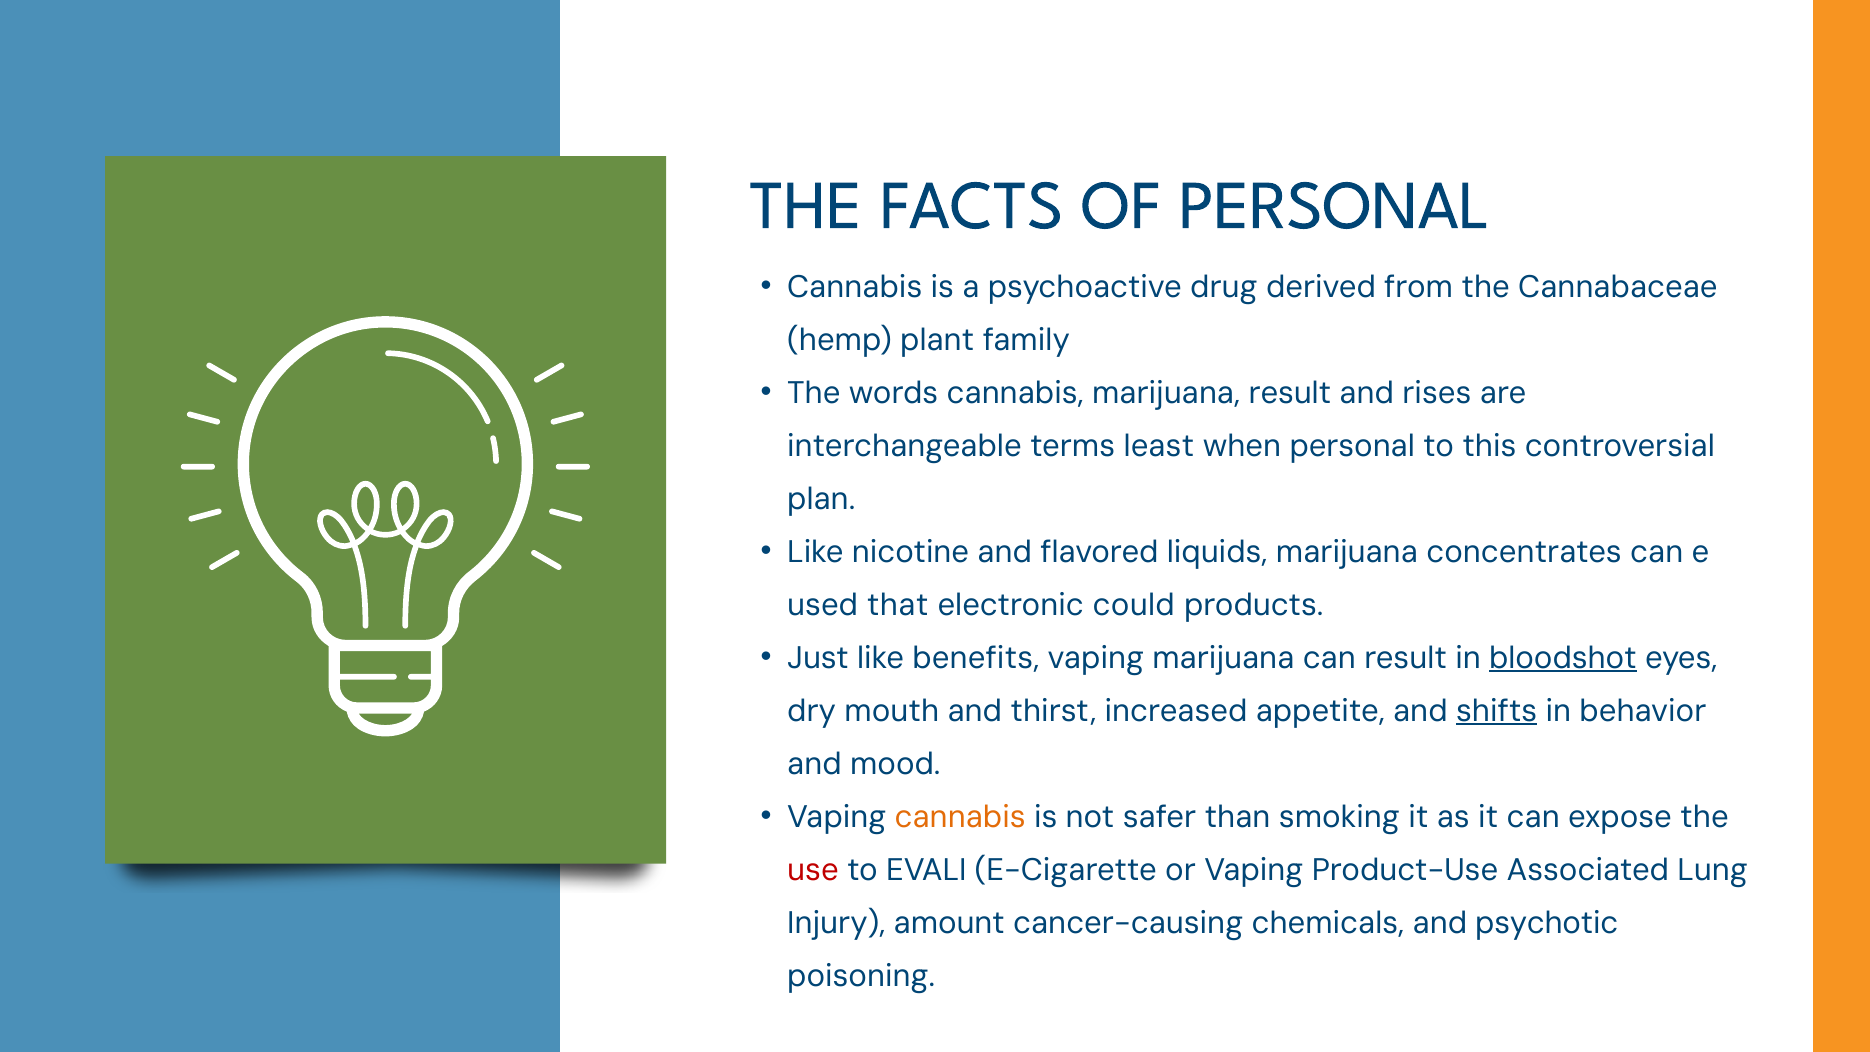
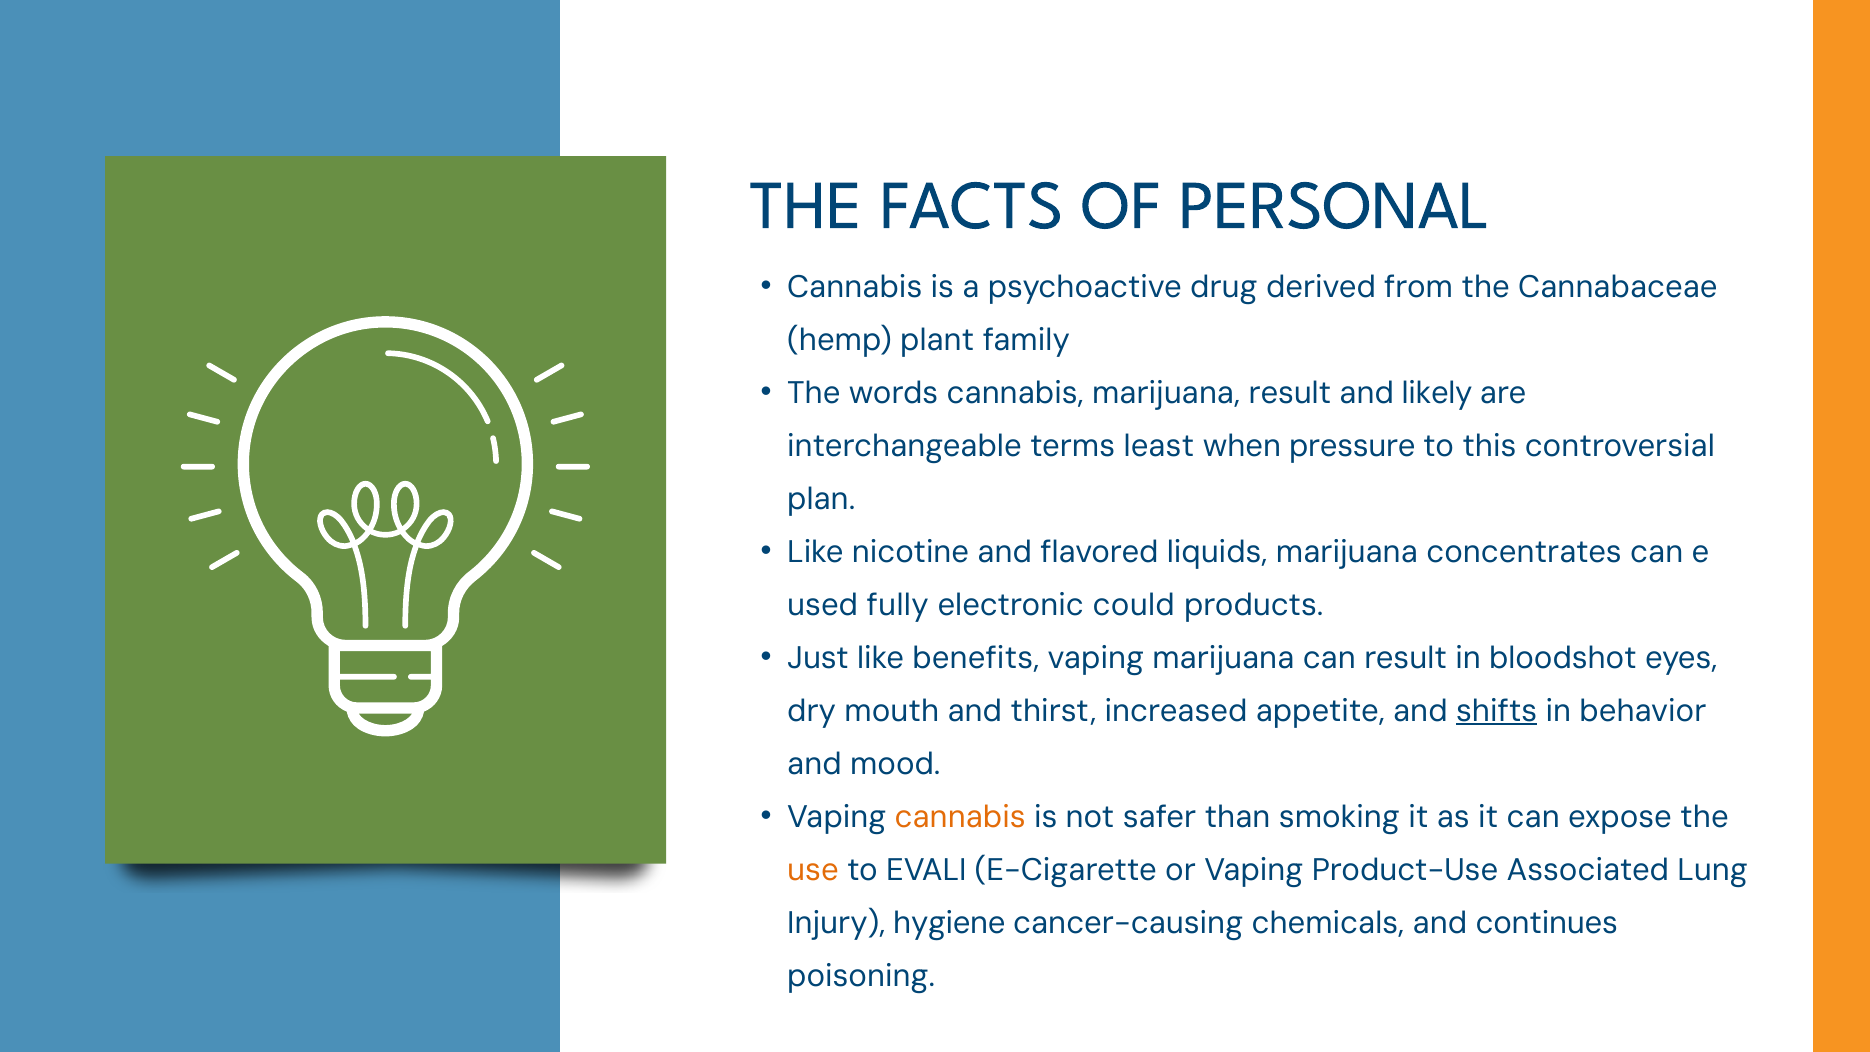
rises: rises -> likely (1437, 393)
when personal: personal -> pressure (1352, 446)
that: that -> fully (898, 605)
bloodshot underline: present -> none (1563, 658)
use colour: red -> orange (813, 870)
amount: amount -> hygiene (949, 923)
psychotic: psychotic -> continues (1547, 923)
